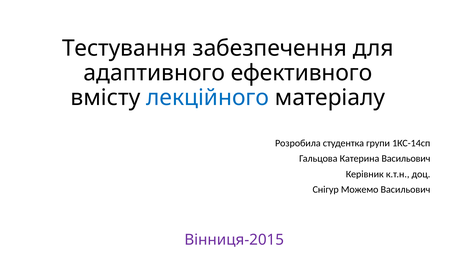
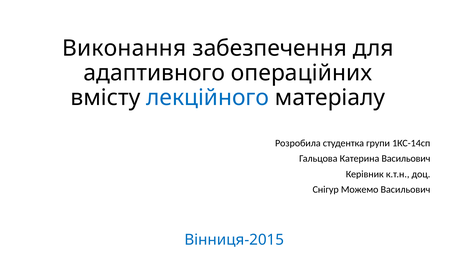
Тестування: Тестування -> Виконання (124, 48)
ефективного: ефективного -> операційних (301, 73)
Вінниця-2015 colour: purple -> blue (234, 240)
